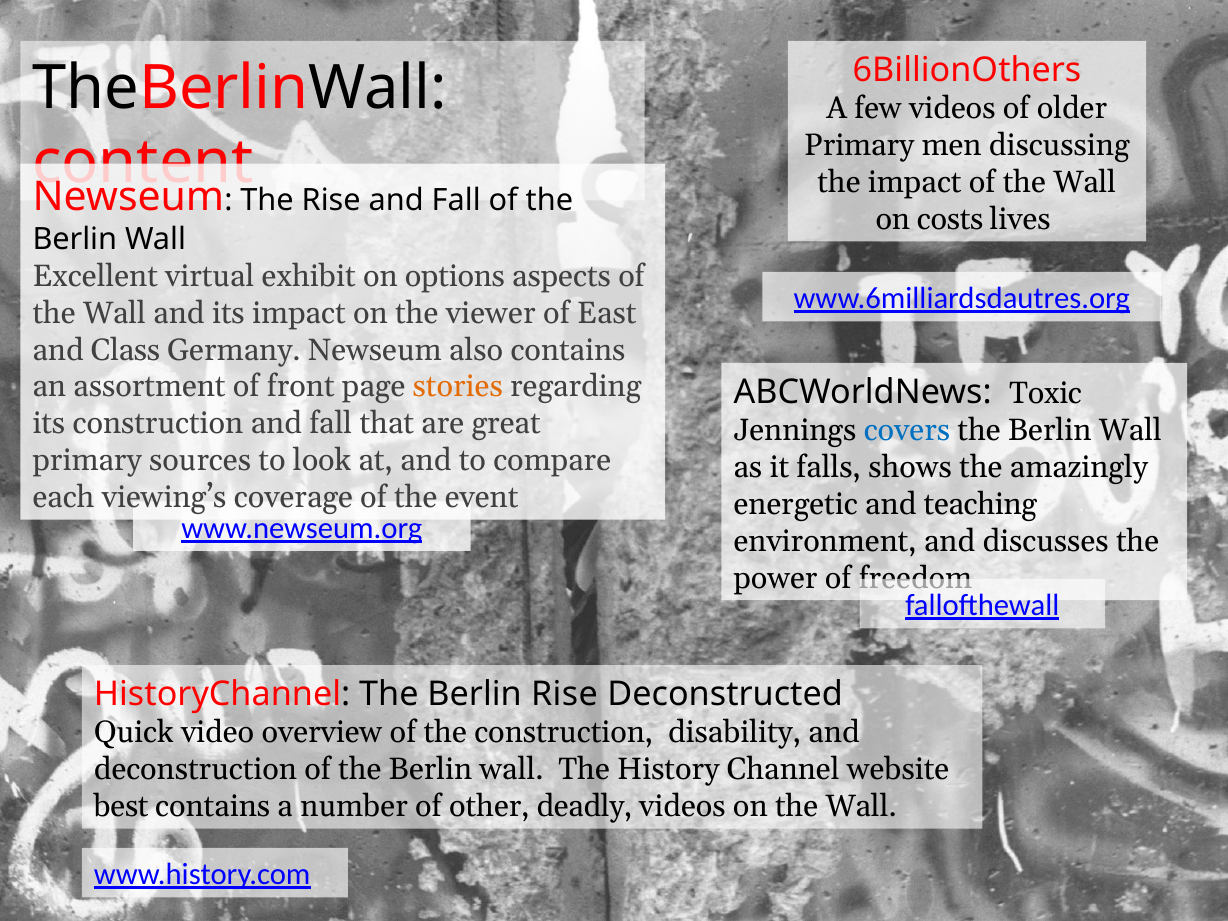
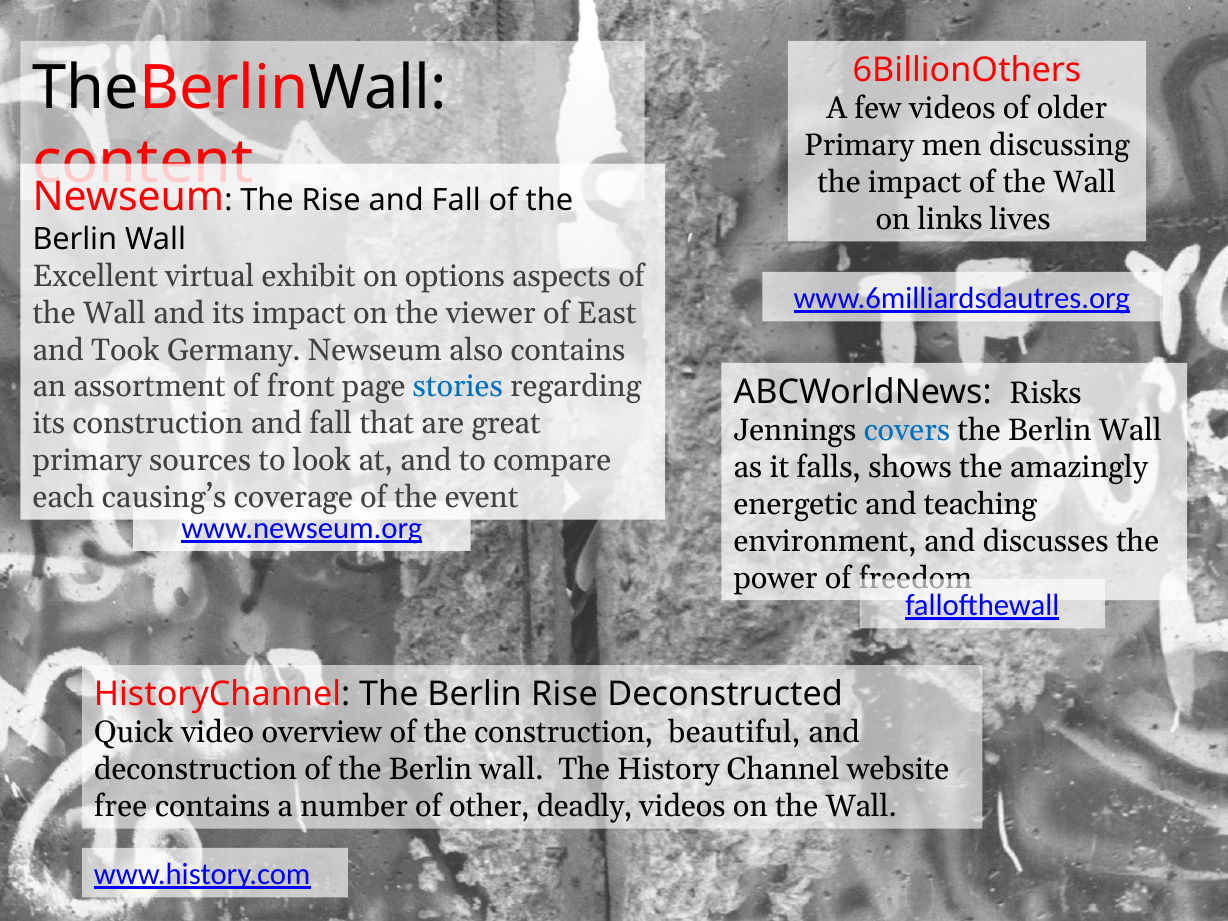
costs: costs -> links (950, 219)
Class: Class -> Took (125, 350)
stories colour: orange -> blue (458, 387)
Toxic: Toxic -> Risks (1046, 393)
viewing’s: viewing’s -> causing’s (164, 497)
disability: disability -> beautiful (734, 733)
best: best -> free (121, 806)
